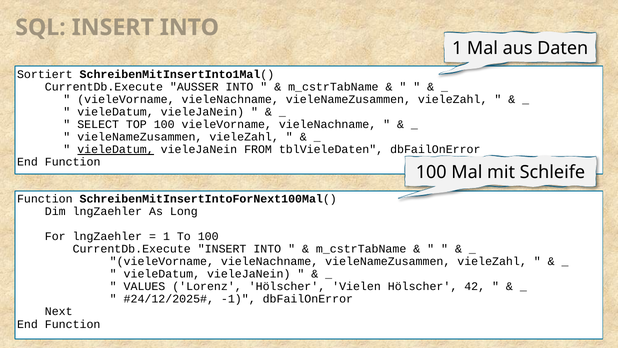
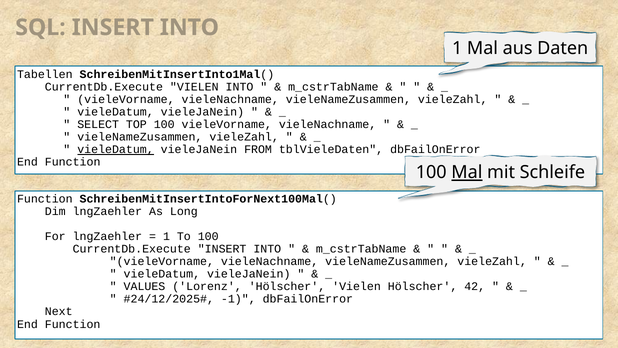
Sortiert: Sortiert -> Tabellen (45, 74)
CurrentDb.Execute AUSSER: AUSSER -> VIELEN (194, 87)
Mal underline: none -> present (467, 172)
